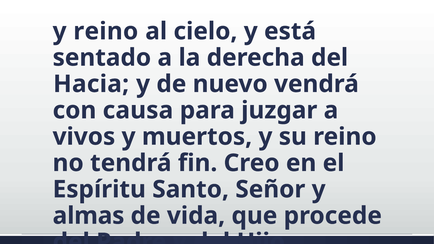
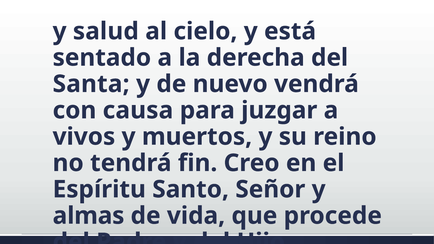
y reino: reino -> salud (106, 31)
Hacia: Hacia -> Santa (91, 84)
